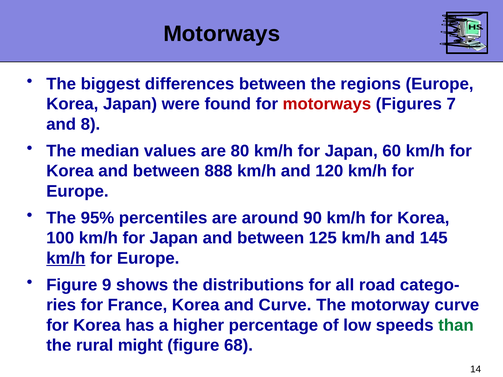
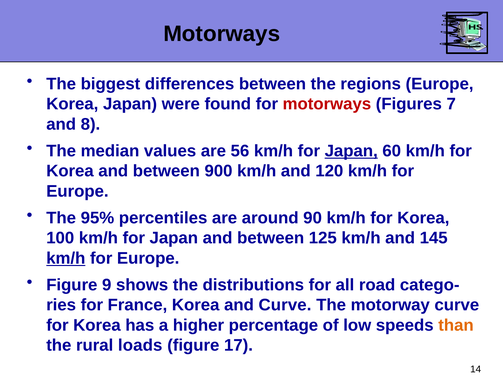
80: 80 -> 56 (240, 151)
Japan underline: none -> present (351, 151)
888: 888 -> 900 (219, 171)
than colour: green -> orange (456, 325)
might: might -> loads (140, 346)
68: 68 -> 17 (238, 346)
